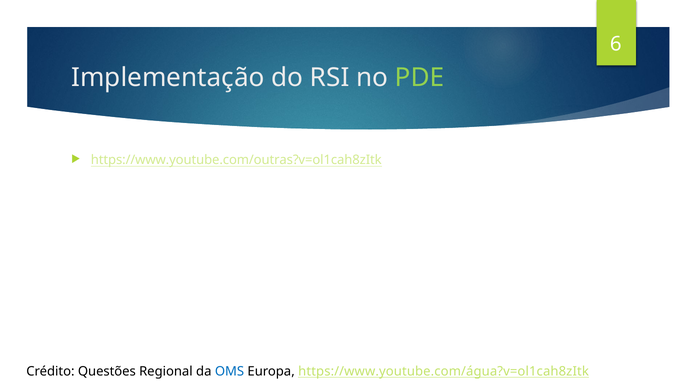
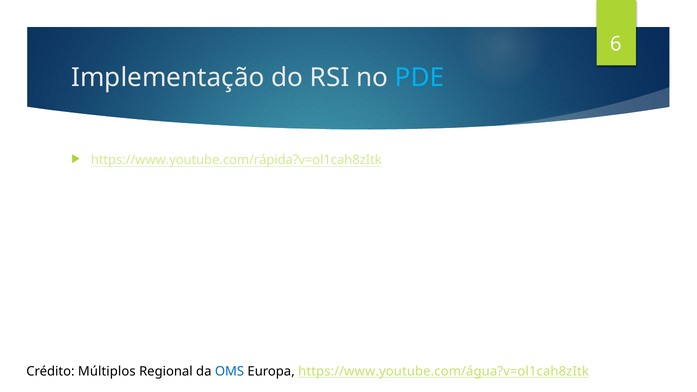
PDE colour: light green -> light blue (420, 78)
https://www.youtube.com/outras?v=ol1cah8zItk: https://www.youtube.com/outras?v=ol1cah8zItk -> https://www.youtube.com/rápida?v=ol1cah8zItk (236, 160)
Questões: Questões -> Múltiplos (107, 371)
